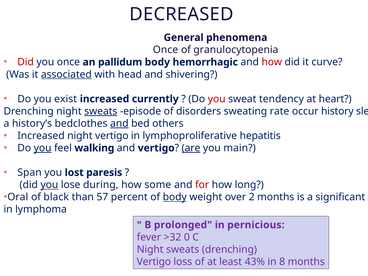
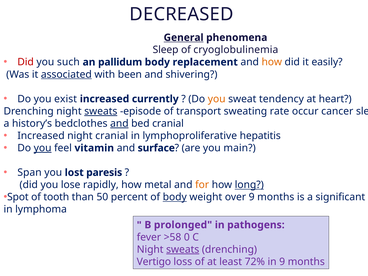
General underline: none -> present (184, 38)
Once: Once -> Sleep (166, 50)
granulocytopenia: granulocytopenia -> cryoglobulinemia (236, 50)
you once: once -> such (68, 62)
hemorrhagic: hemorrhagic -> replacement (205, 62)
how colour: red -> orange (272, 62)
curve: curve -> easily (327, 62)
head: head -> been (130, 74)
you colour: red -> orange (217, 99)
disorders: disorders -> transport (199, 111)
history: history -> cancer (337, 111)
bed others: others -> cranial (168, 123)
night vertigo: vertigo -> cranial (112, 136)
walking: walking -> vitamin (94, 148)
and vertigo: vertigo -> surface (156, 148)
are underline: present -> none (191, 148)
you underline: present -> none (49, 185)
during: during -> rapidly (101, 185)
some: some -> metal (158, 185)
for colour: red -> orange (202, 185)
long underline: none -> present (249, 185)
Oral: Oral -> Spot (18, 197)
black: black -> tooth (56, 197)
57: 57 -> 50 (102, 197)
over 2: 2 -> 9 (252, 197)
pernicious: pernicious -> pathogens (256, 225)
>32: >32 -> >58 (172, 237)
sweats underline: none -> present (183, 249)
43%: 43% -> 72% (255, 262)
in 8: 8 -> 9 (282, 262)
